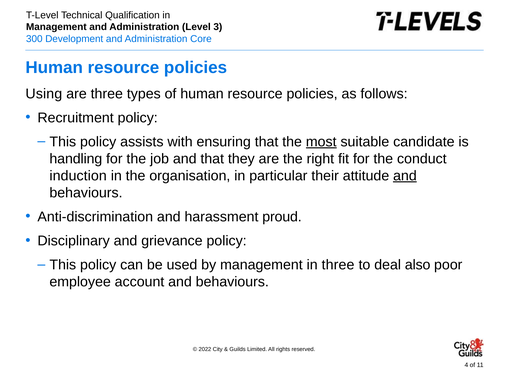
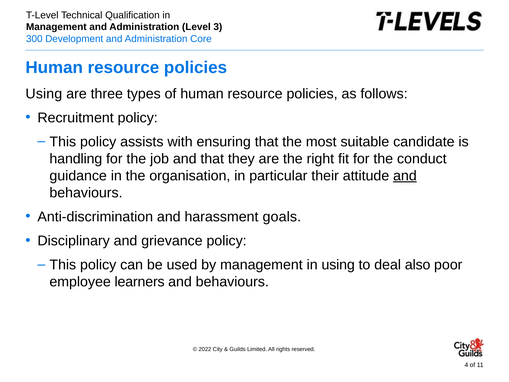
most underline: present -> none (321, 142)
induction: induction -> guidance (78, 176)
proud: proud -> goals (282, 217)
in three: three -> using (338, 265)
account: account -> learners (140, 282)
